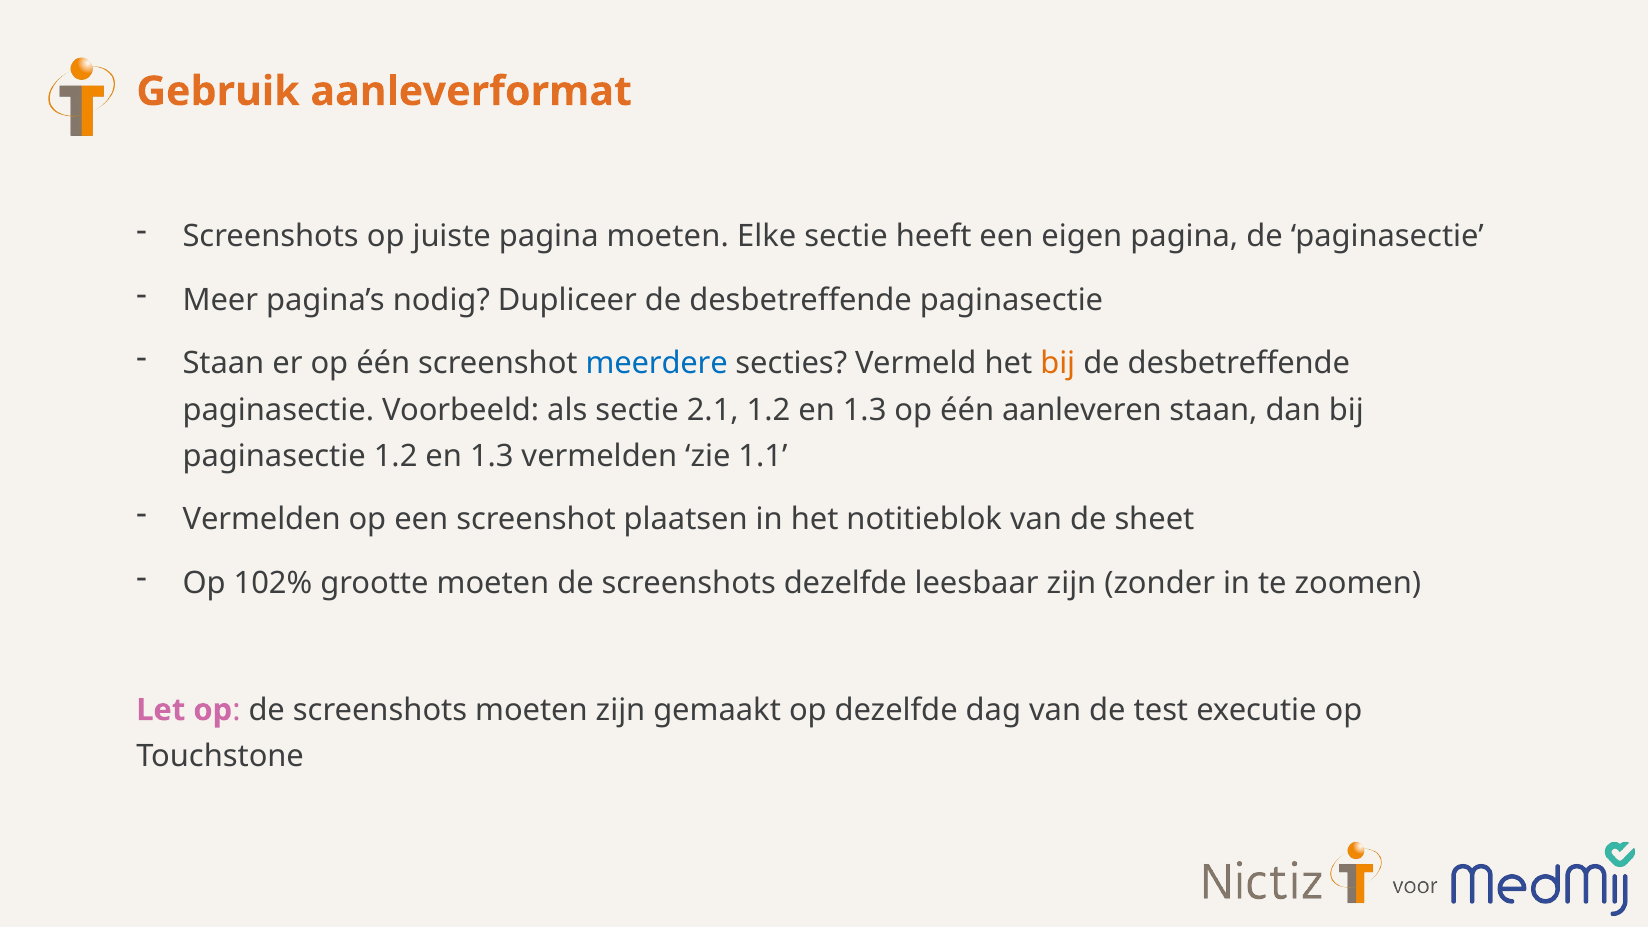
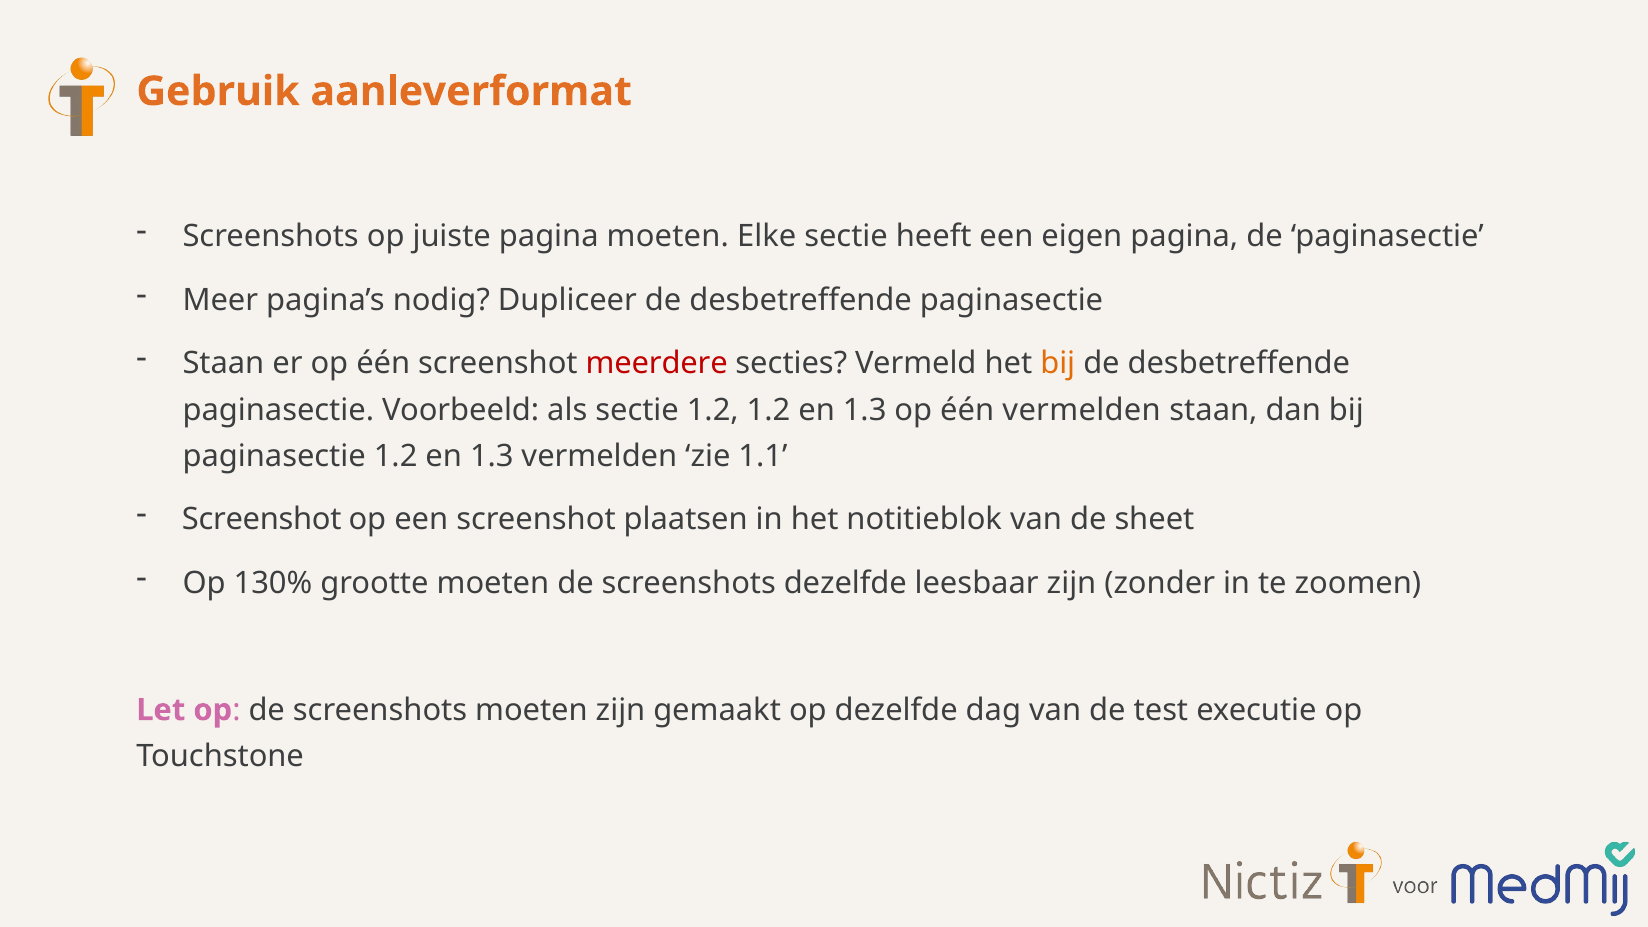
meerdere colour: blue -> red (657, 364)
sectie 2.1: 2.1 -> 1.2 (713, 410)
één aanleveren: aanleveren -> vermelden (1082, 410)
Vermelden: Vermelden -> Screenshot (262, 520)
102%: 102% -> 130% (273, 583)
